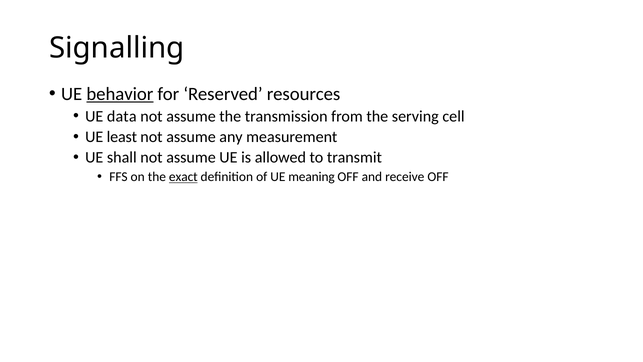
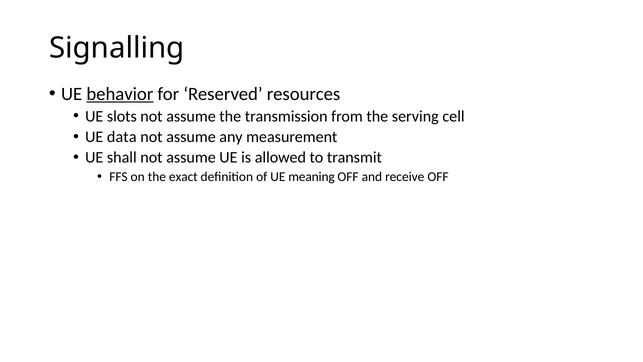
data: data -> slots (122, 116)
least: least -> data (122, 137)
exact underline: present -> none (183, 177)
